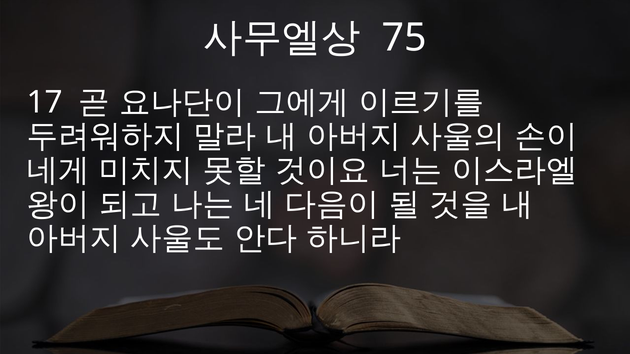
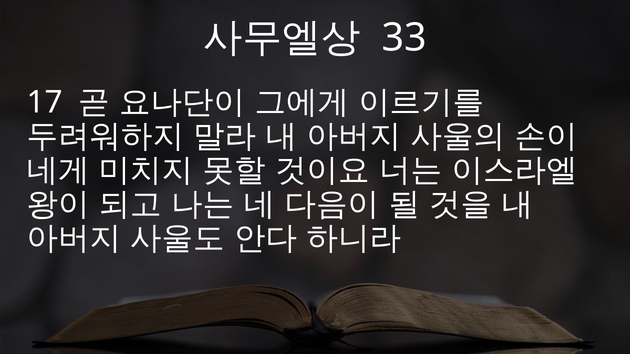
75: 75 -> 33 (404, 38)
